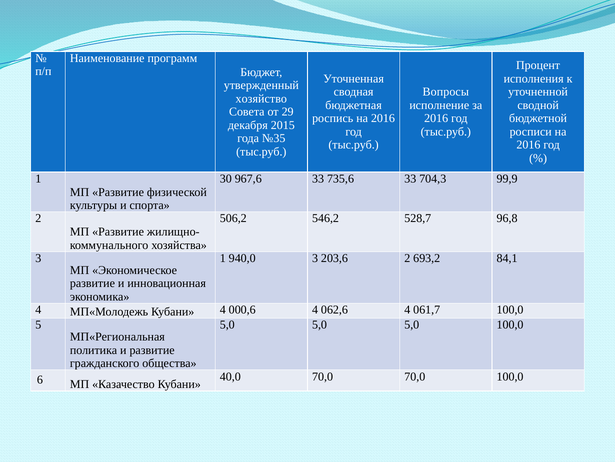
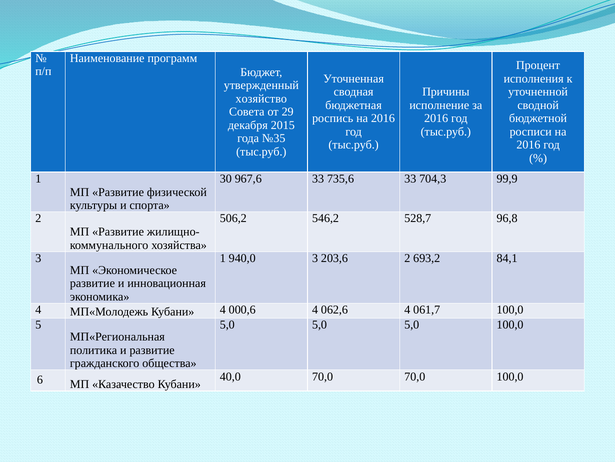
Вопросы: Вопросы -> Причины (446, 92)
